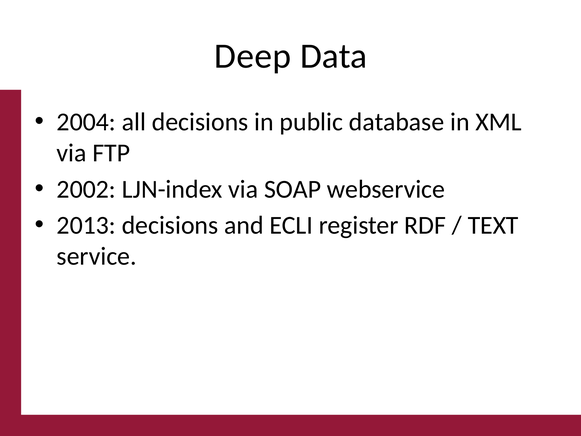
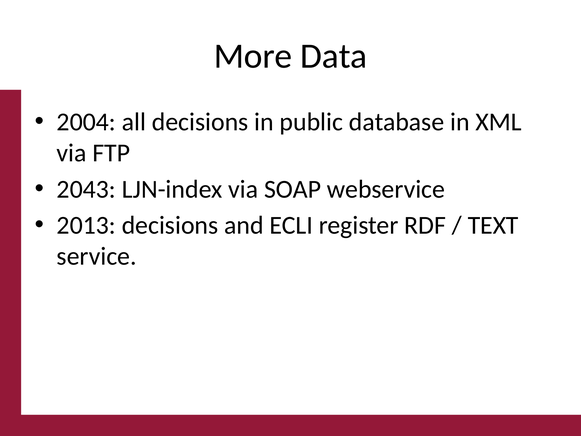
Deep: Deep -> More (253, 56)
2002: 2002 -> 2043 (86, 189)
